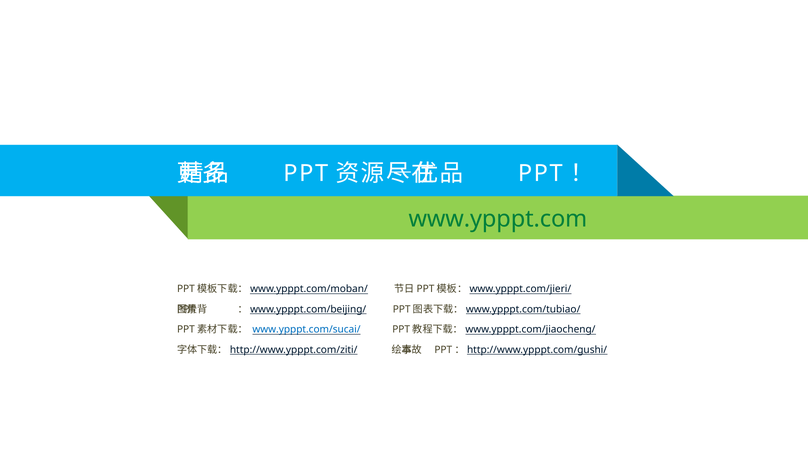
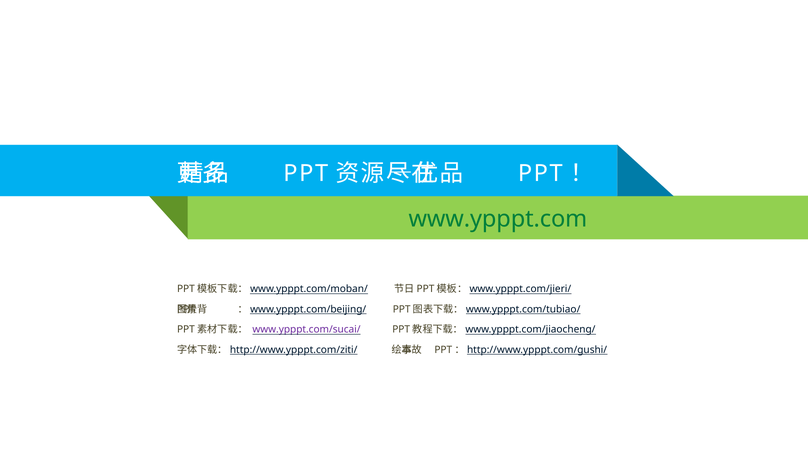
www.ypppt.com/sucai/ colour: blue -> purple (306, 329)
